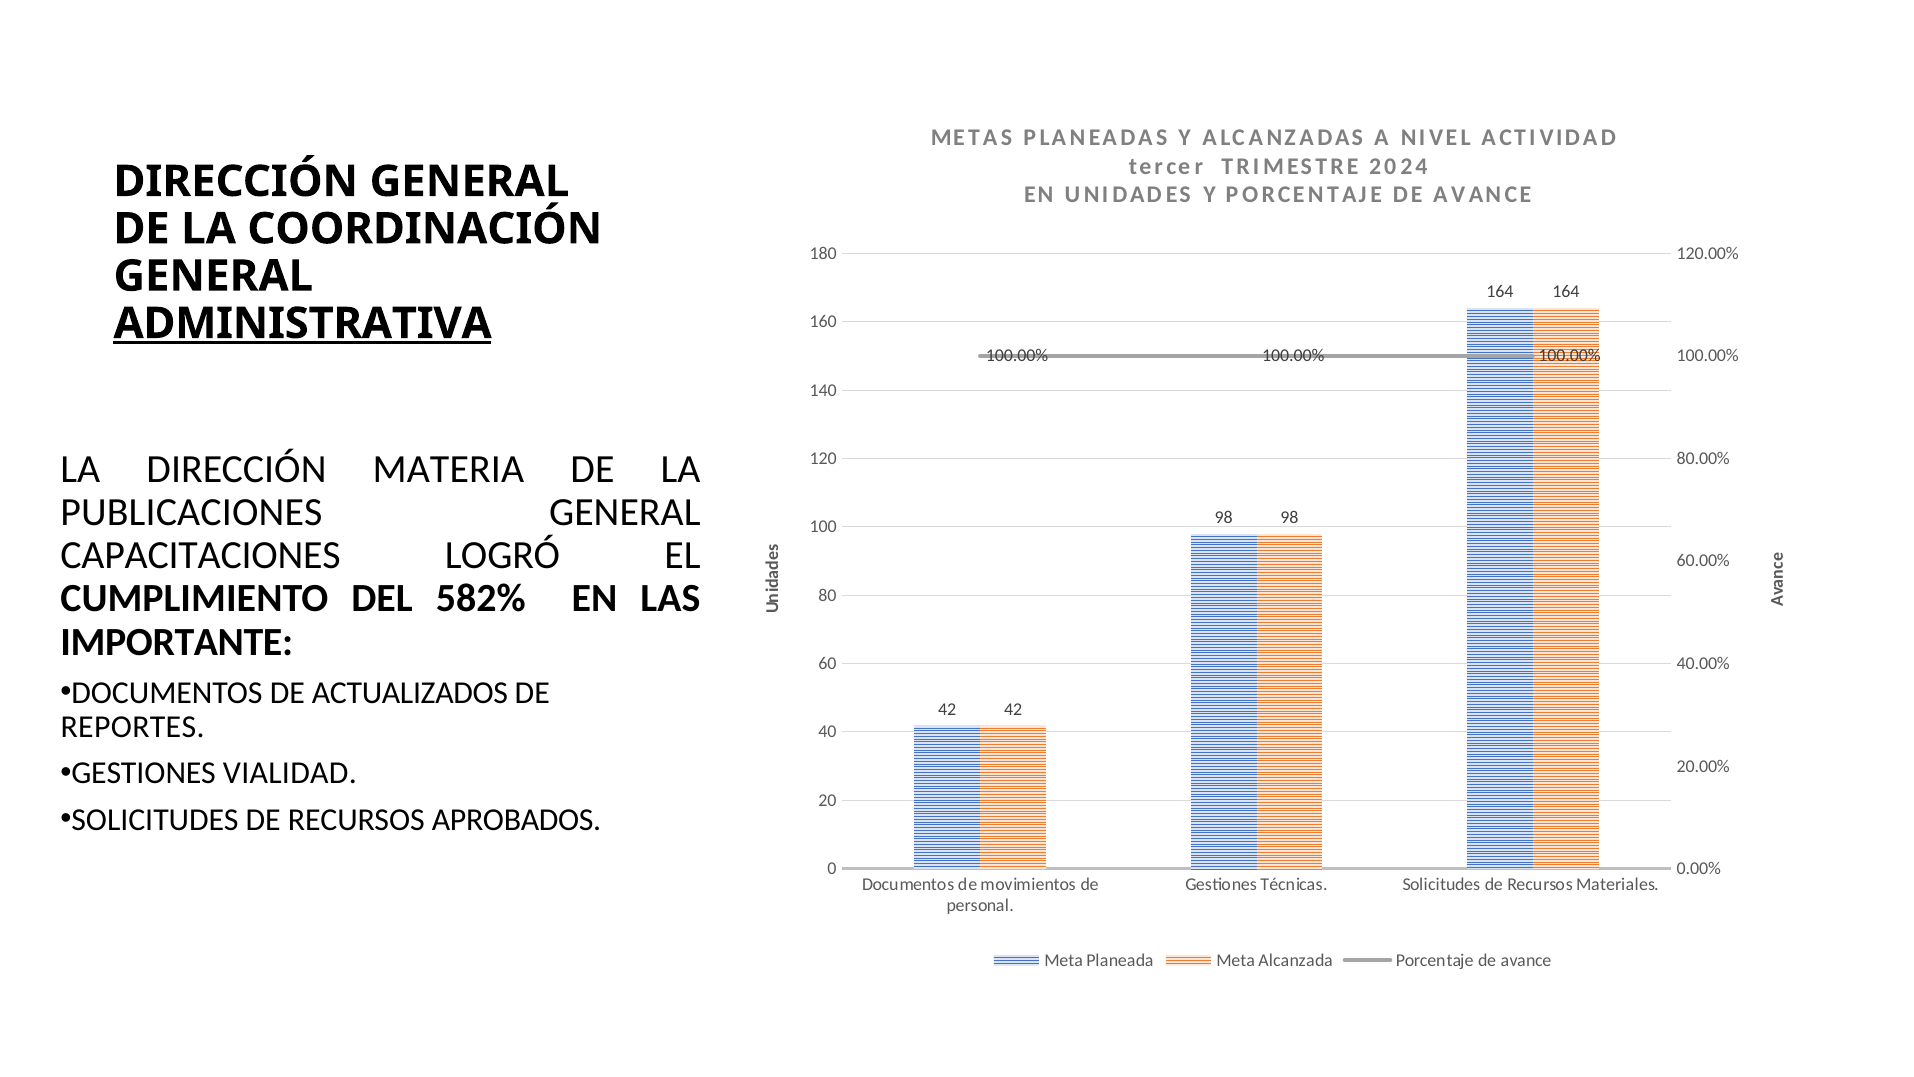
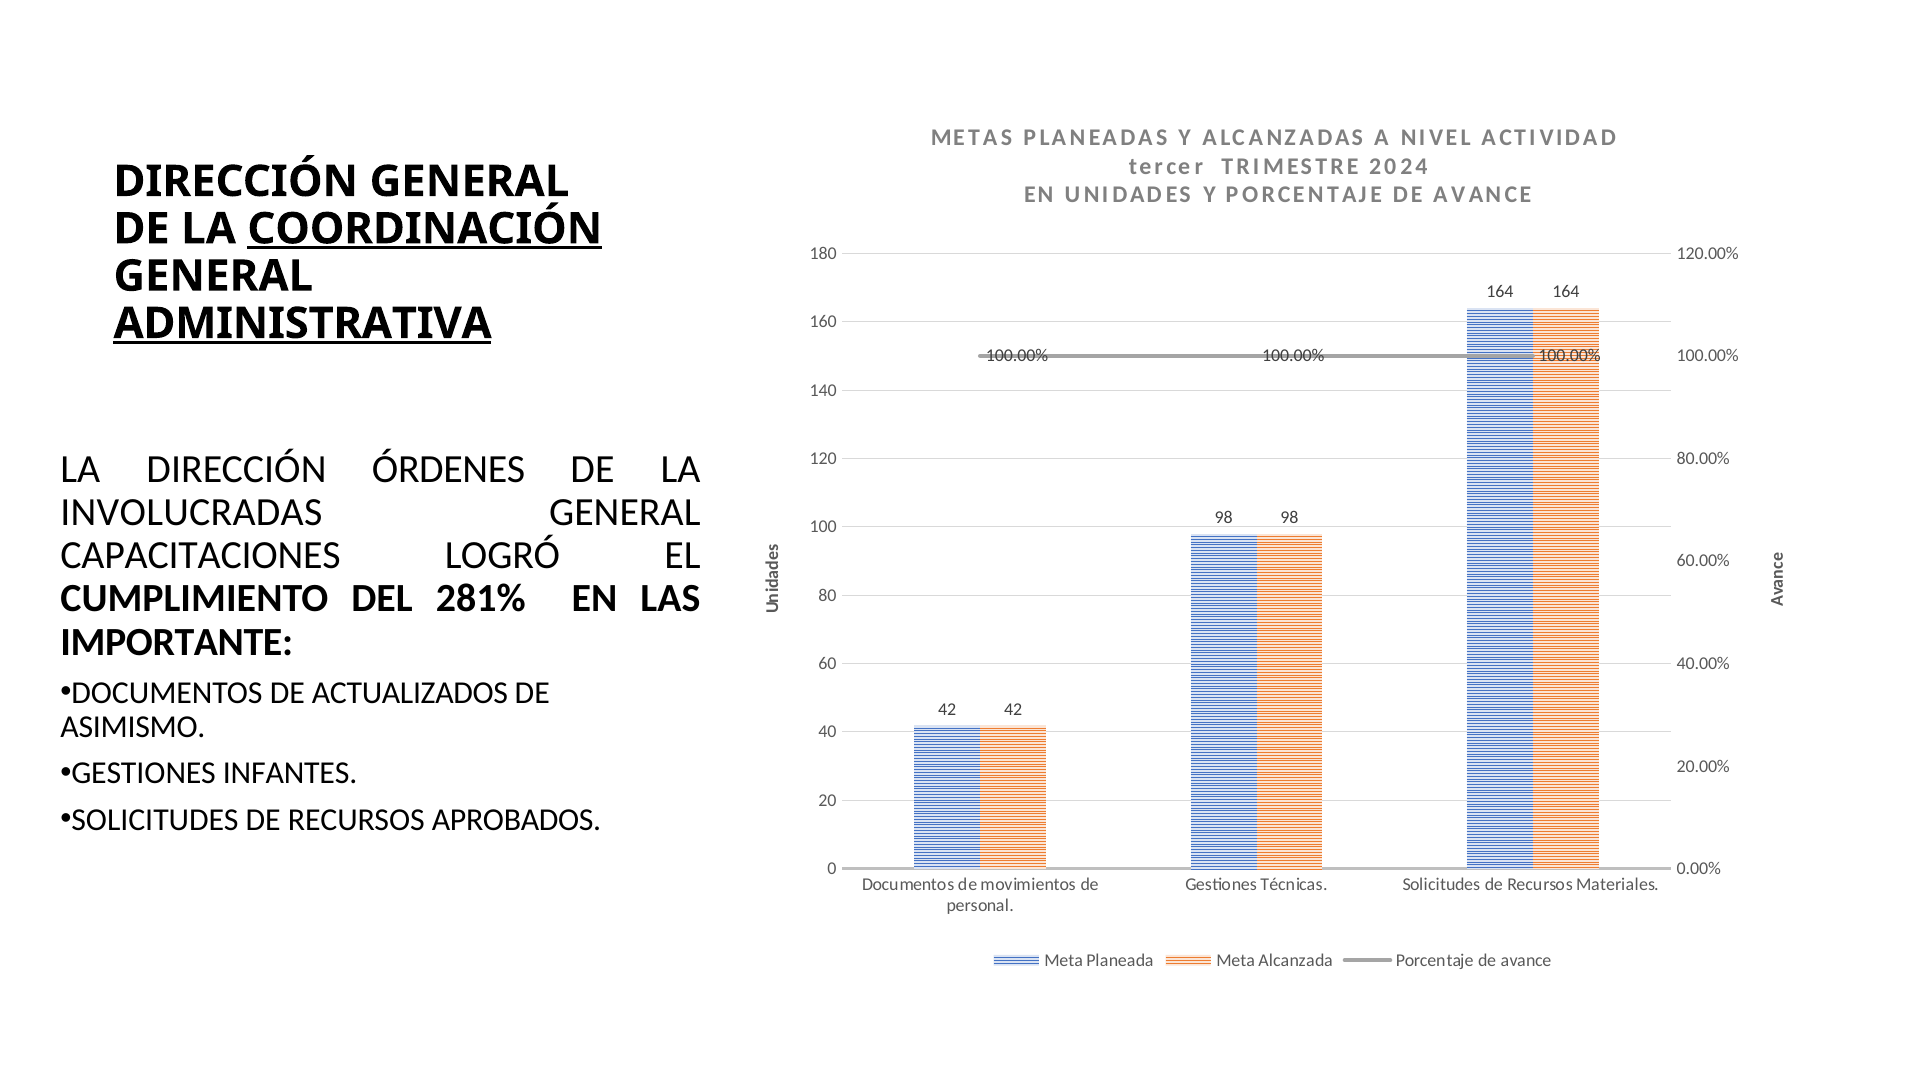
COORDINACIÓN underline: none -> present (425, 229)
MATERIA: MATERIA -> ÓRDENES (449, 469)
PUBLICACIONES: PUBLICACIONES -> INVOLUCRADAS (191, 512)
582%: 582% -> 281% (481, 599)
REPORTES: REPORTES -> ASIMISMO (133, 727)
VIALIDAD: VIALIDAD -> INFANTES (290, 773)
